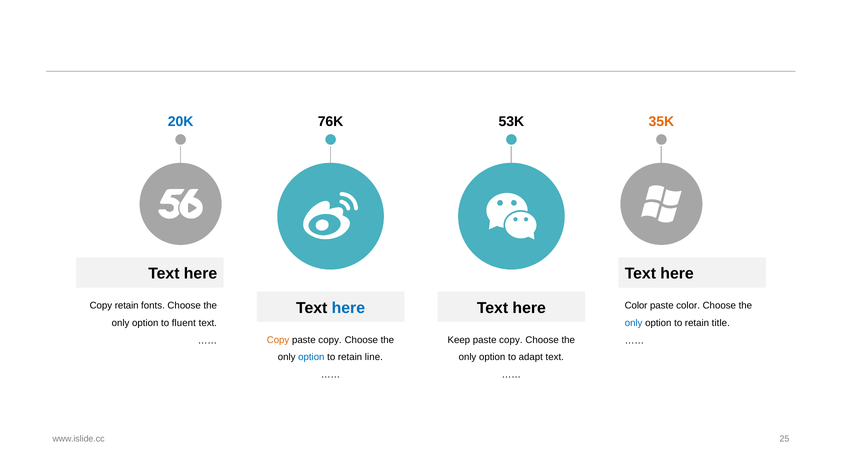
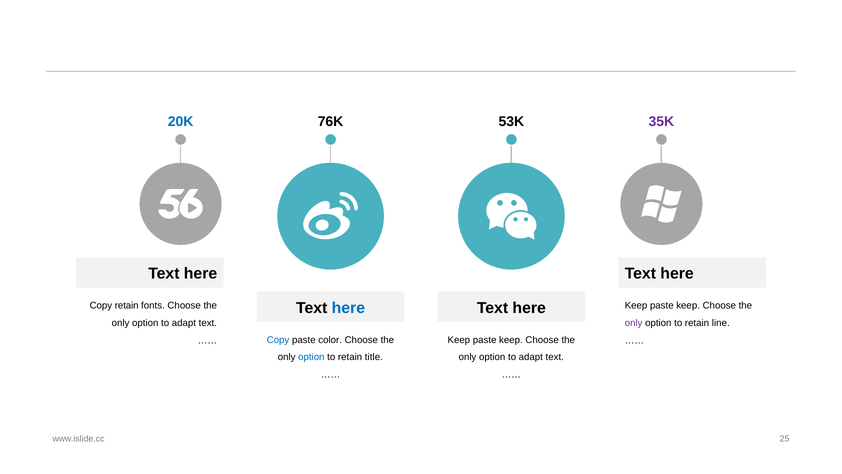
35K colour: orange -> purple (661, 122)
Color: Color -> Keep (636, 305)
color: color -> keep (688, 305)
fluent: fluent -> adapt (184, 323)
only colour: blue -> purple (634, 323)
title: title -> line (721, 323)
Copy colour: orange -> blue (278, 340)
copy: copy -> color (330, 340)
copy: copy -> keep (511, 340)
line: line -> title (374, 357)
